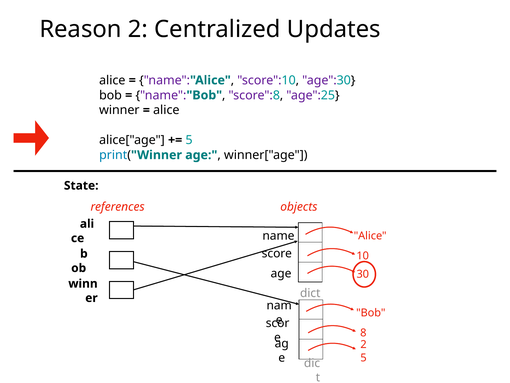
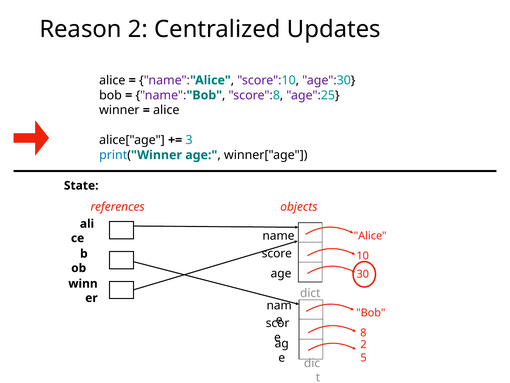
5: 5 -> 3 (189, 140)
